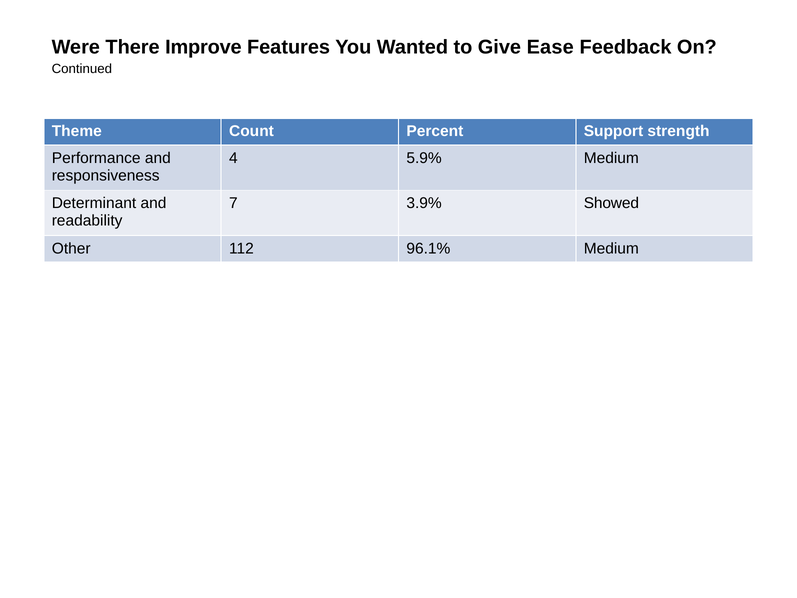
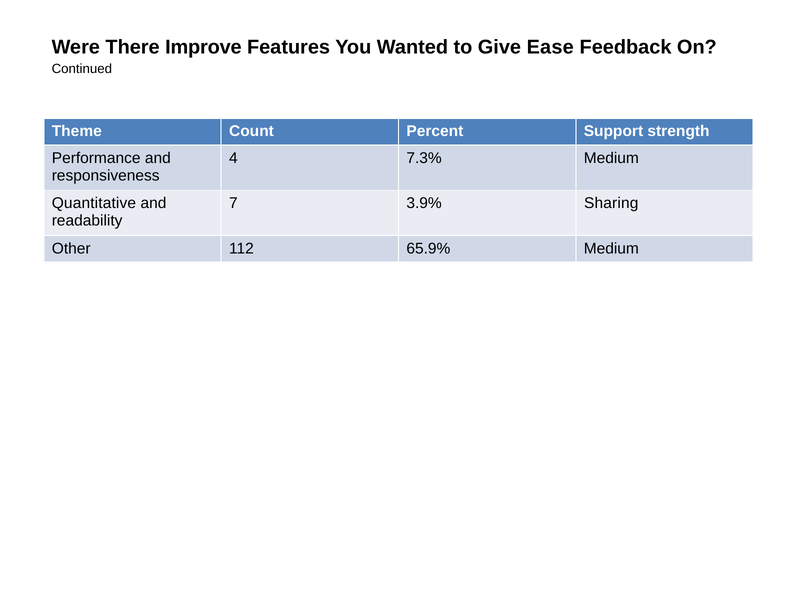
5.9%: 5.9% -> 7.3% (424, 158)
Determinant: Determinant -> Quantitative (94, 203)
Showed: Showed -> Sharing (611, 203)
96.1%: 96.1% -> 65.9% (428, 248)
